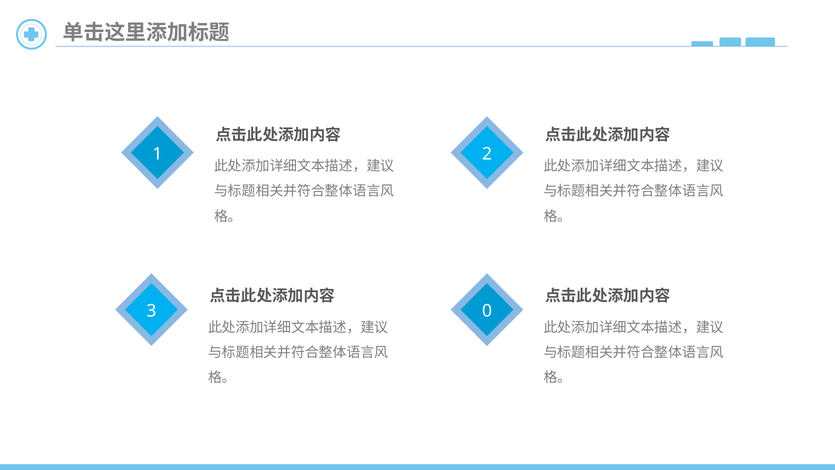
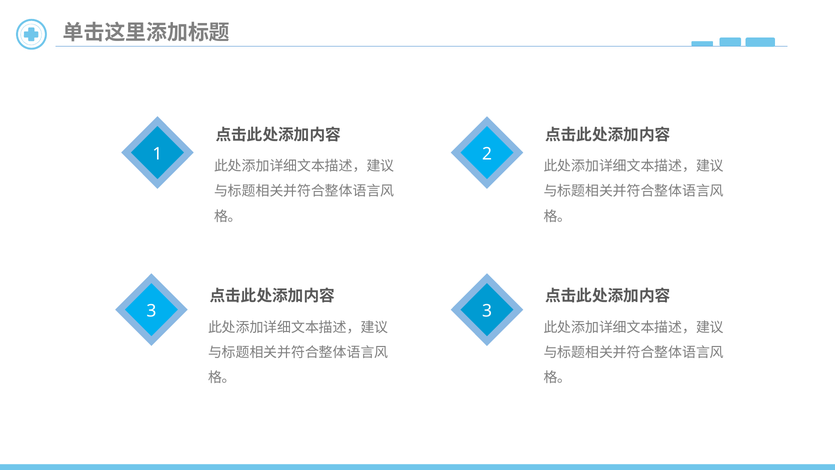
3 0: 0 -> 3 (487, 311)
